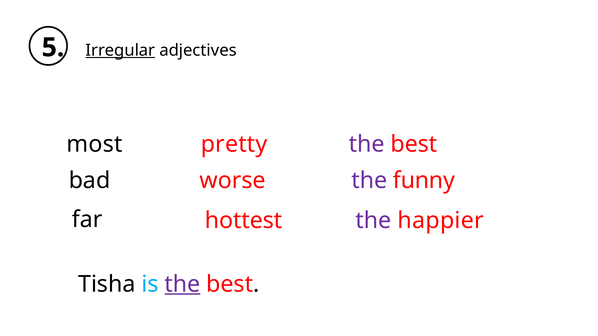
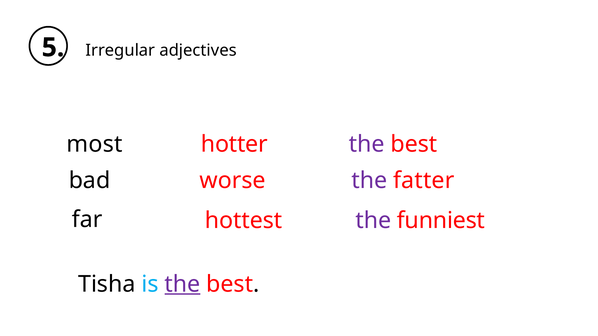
Irregular underline: present -> none (120, 50)
pretty: pretty -> hotter (234, 144)
funny: funny -> fatter (424, 181)
happier: happier -> funniest (441, 221)
